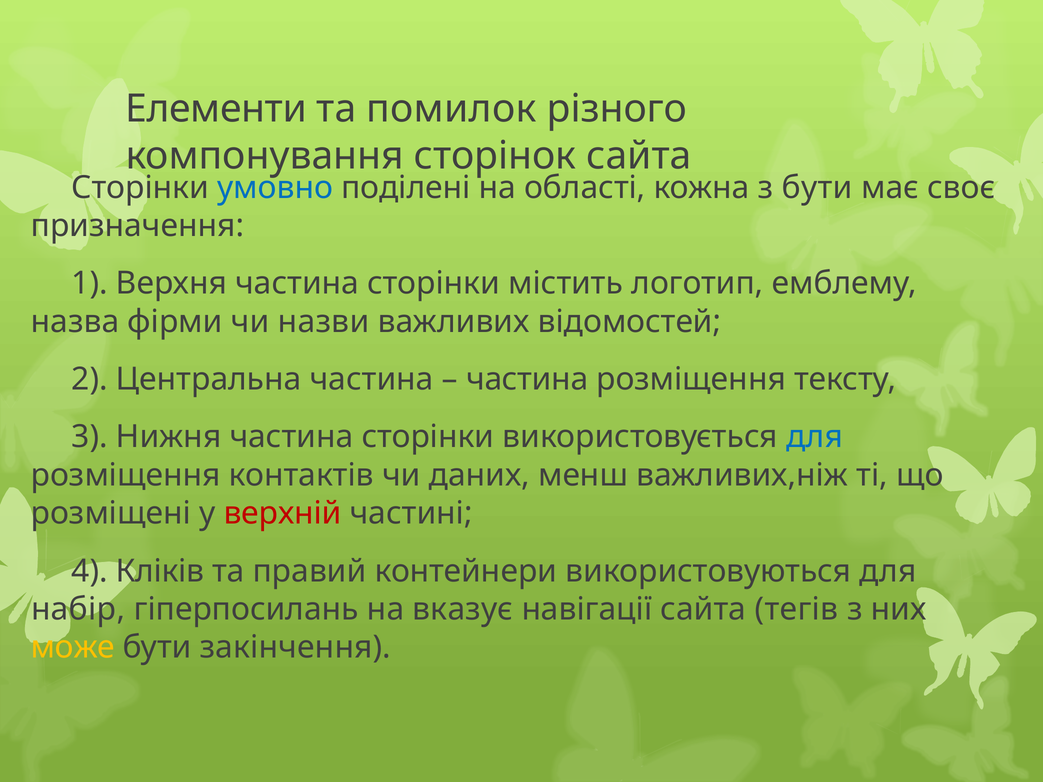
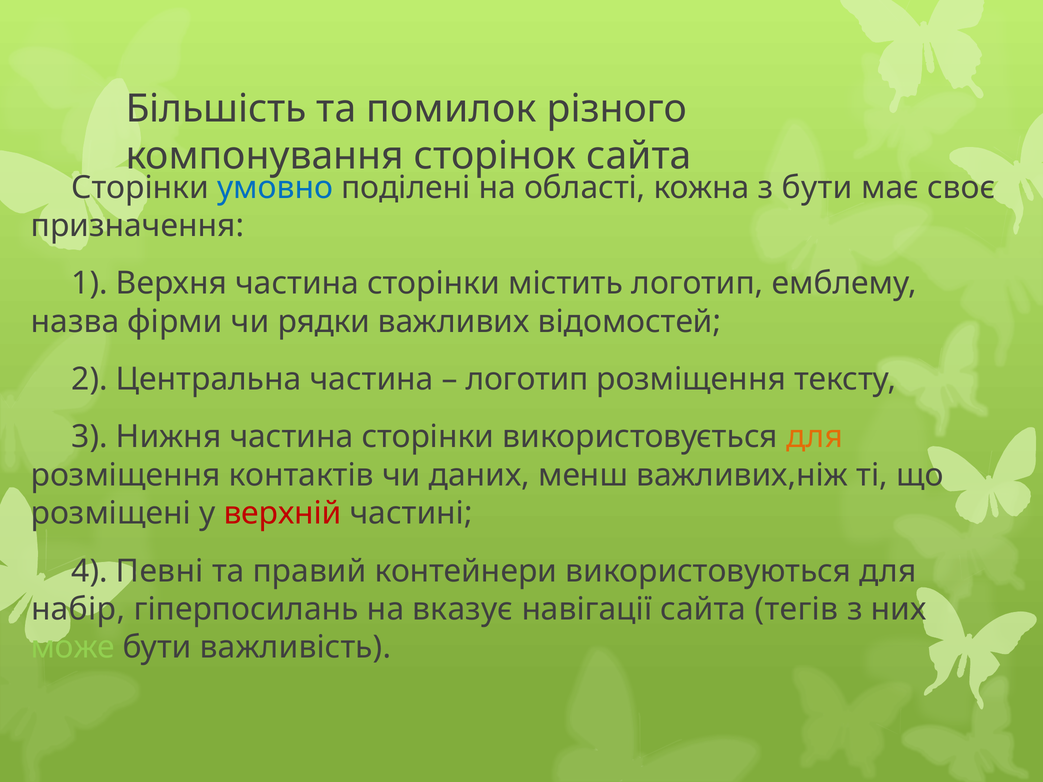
Елементи: Елементи -> Більшість (216, 109)
назви: назви -> рядки (324, 322)
частина: частина -> логотип (527, 379)
для colour: blue -> orange (814, 437)
Кліків: Кліків -> Певні (160, 571)
може colour: yellow -> light green (73, 648)
закінчення: закінчення -> важливість (295, 648)
